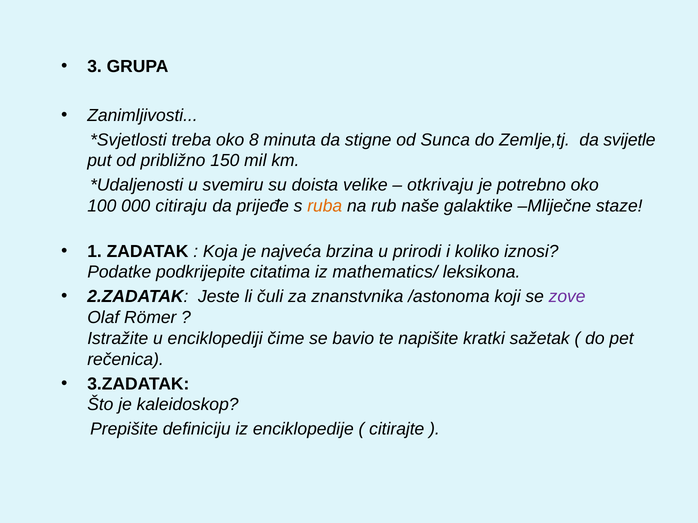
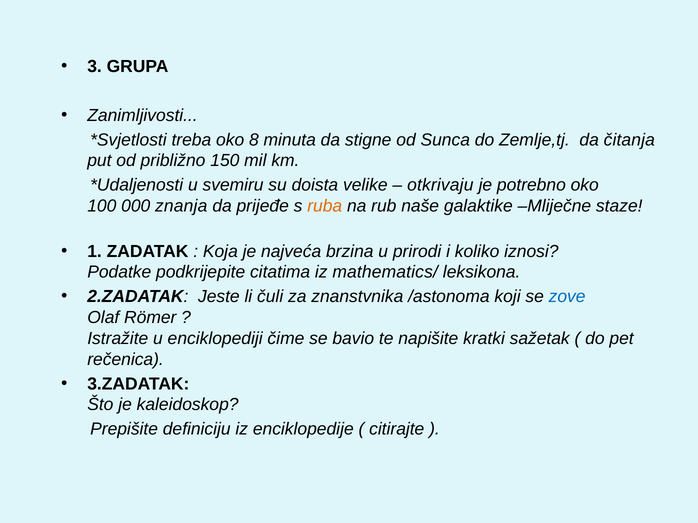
svijetle: svijetle -> čitanja (629, 140)
citiraju: citiraju -> znanja (181, 206)
zove colour: purple -> blue (567, 297)
